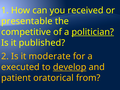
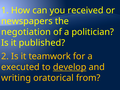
presentable: presentable -> newspapers (27, 21)
competitive: competitive -> negotiation (26, 32)
politician underline: present -> none (93, 32)
moderate: moderate -> teamwork (50, 56)
patient: patient -> writing (16, 78)
